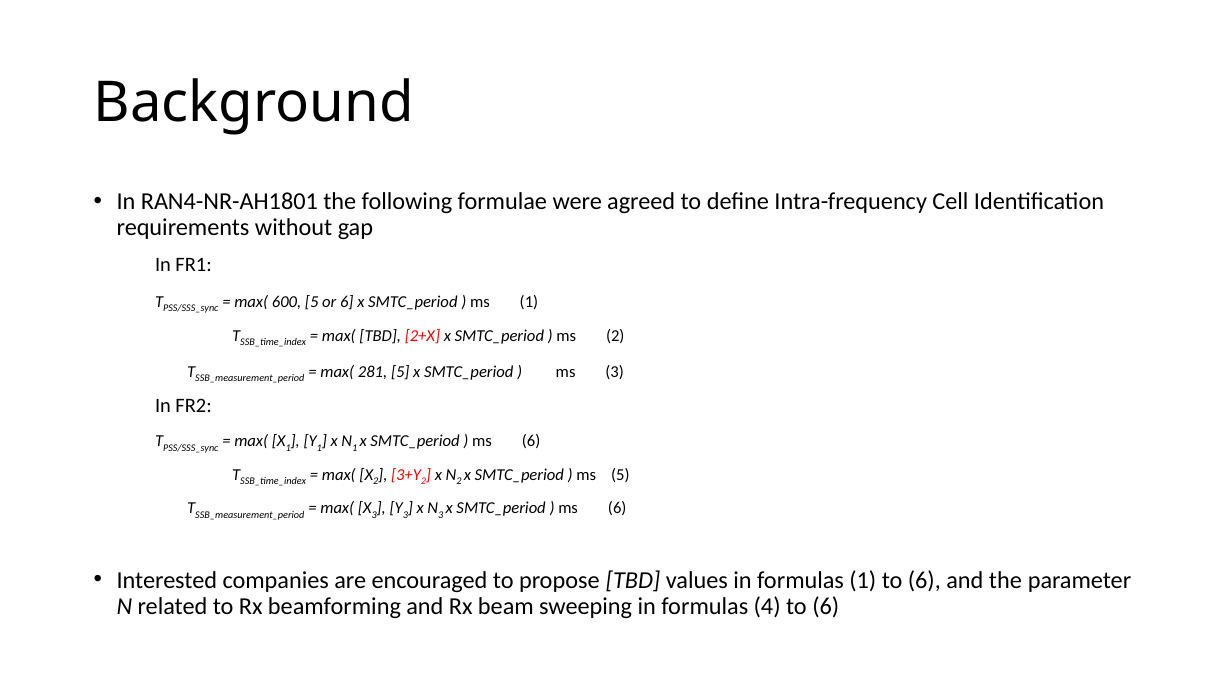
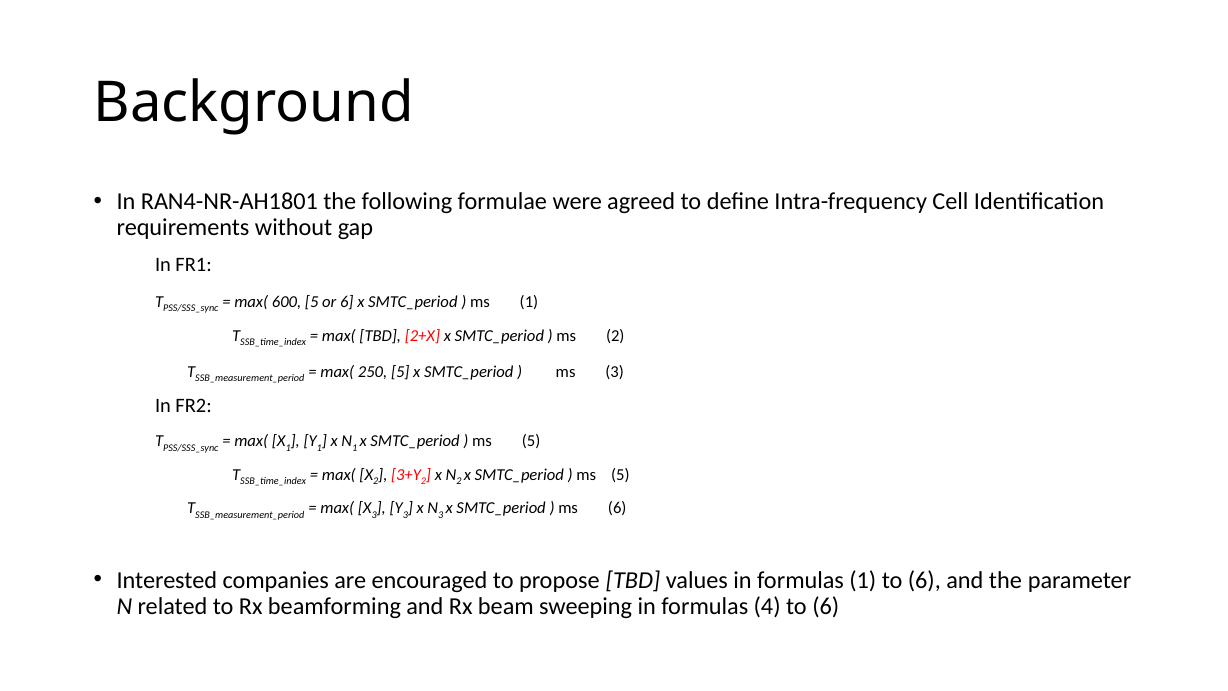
281: 281 -> 250 (373, 372)
6: 6 -> 5 (531, 441)
